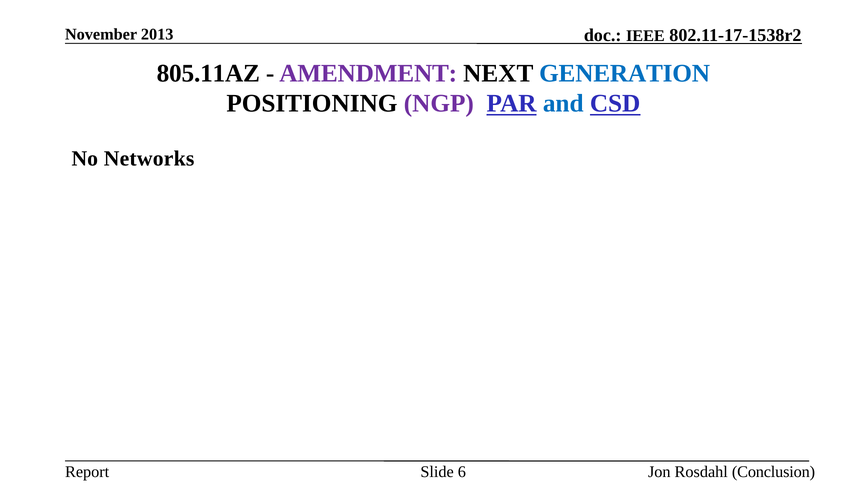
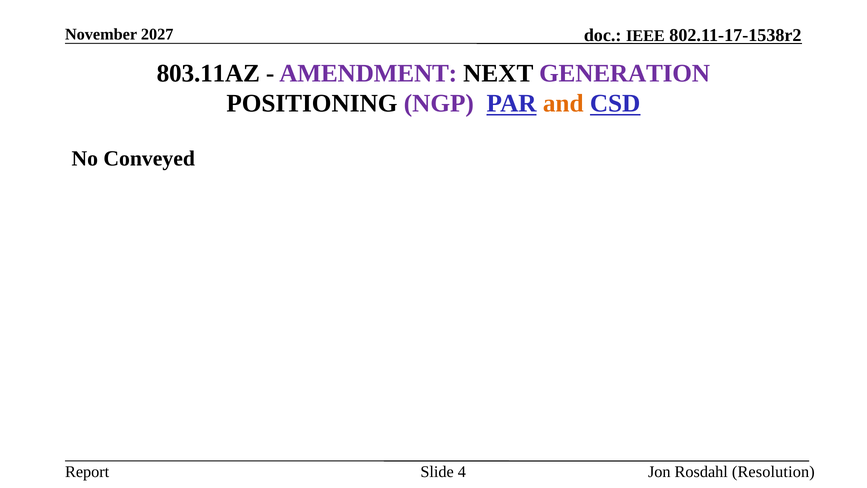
2013: 2013 -> 2027 (157, 35)
805.11AZ: 805.11AZ -> 803.11AZ (208, 73)
GENERATION colour: blue -> purple (625, 73)
and colour: blue -> orange (563, 104)
Networks: Networks -> Conveyed (149, 159)
6: 6 -> 4 (462, 471)
Conclusion: Conclusion -> Resolution (773, 471)
